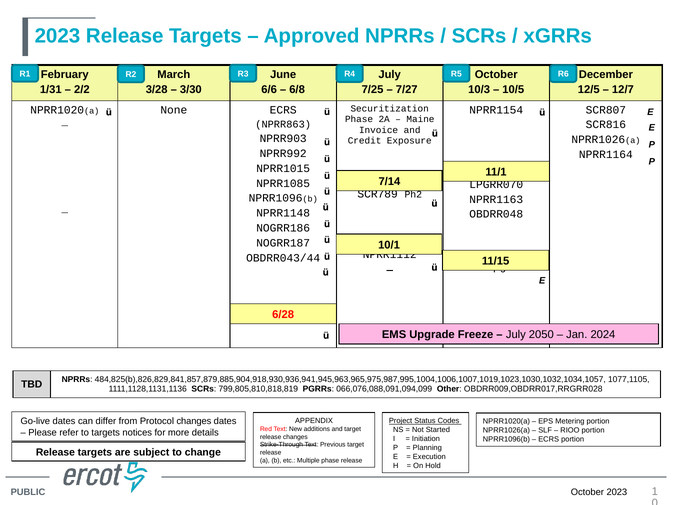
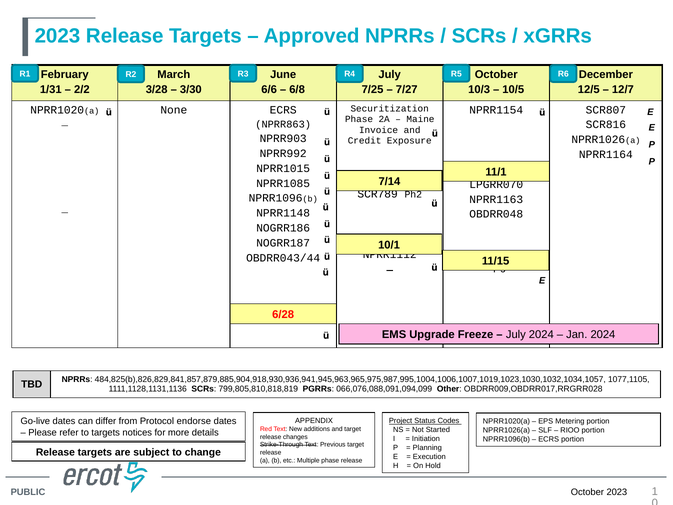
July 2050: 2050 -> 2024 (541, 335)
Protocol changes: changes -> endorse (194, 421)
